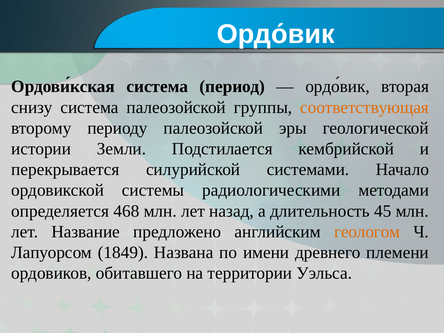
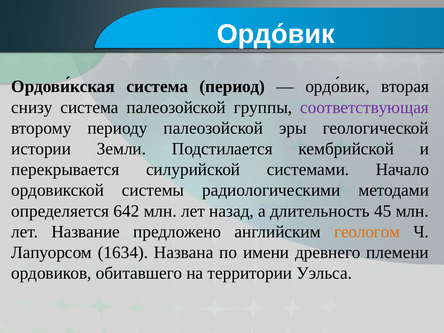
соответствующая colour: orange -> purple (365, 107)
468: 468 -> 642 (126, 211)
1849: 1849 -> 1634 (123, 252)
